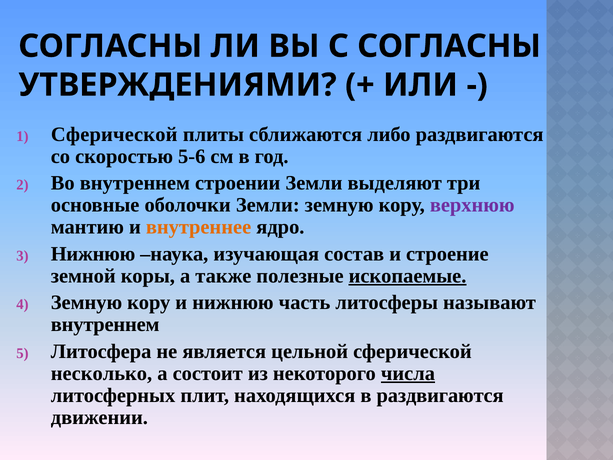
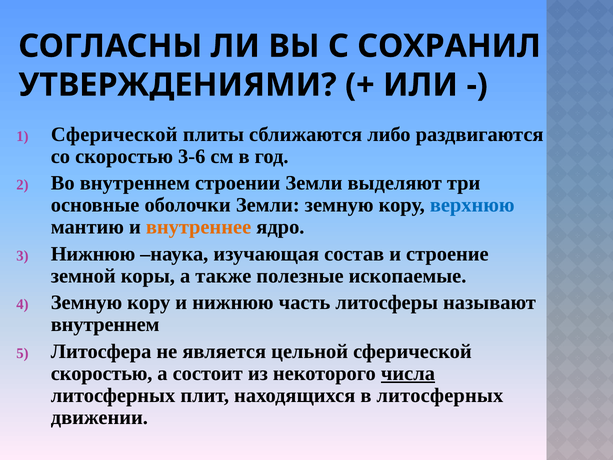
С СОГЛАСНЫ: СОГЛАСНЫ -> СОХРАНИЛ (449, 46)
5-6: 5-6 -> 3-6 (192, 156)
верхнюю colour: purple -> blue (472, 205)
ископаемые underline: present -> none (408, 276)
несколько: несколько -> скоростью (102, 373)
в раздвигаются: раздвигаются -> литосферных (440, 395)
